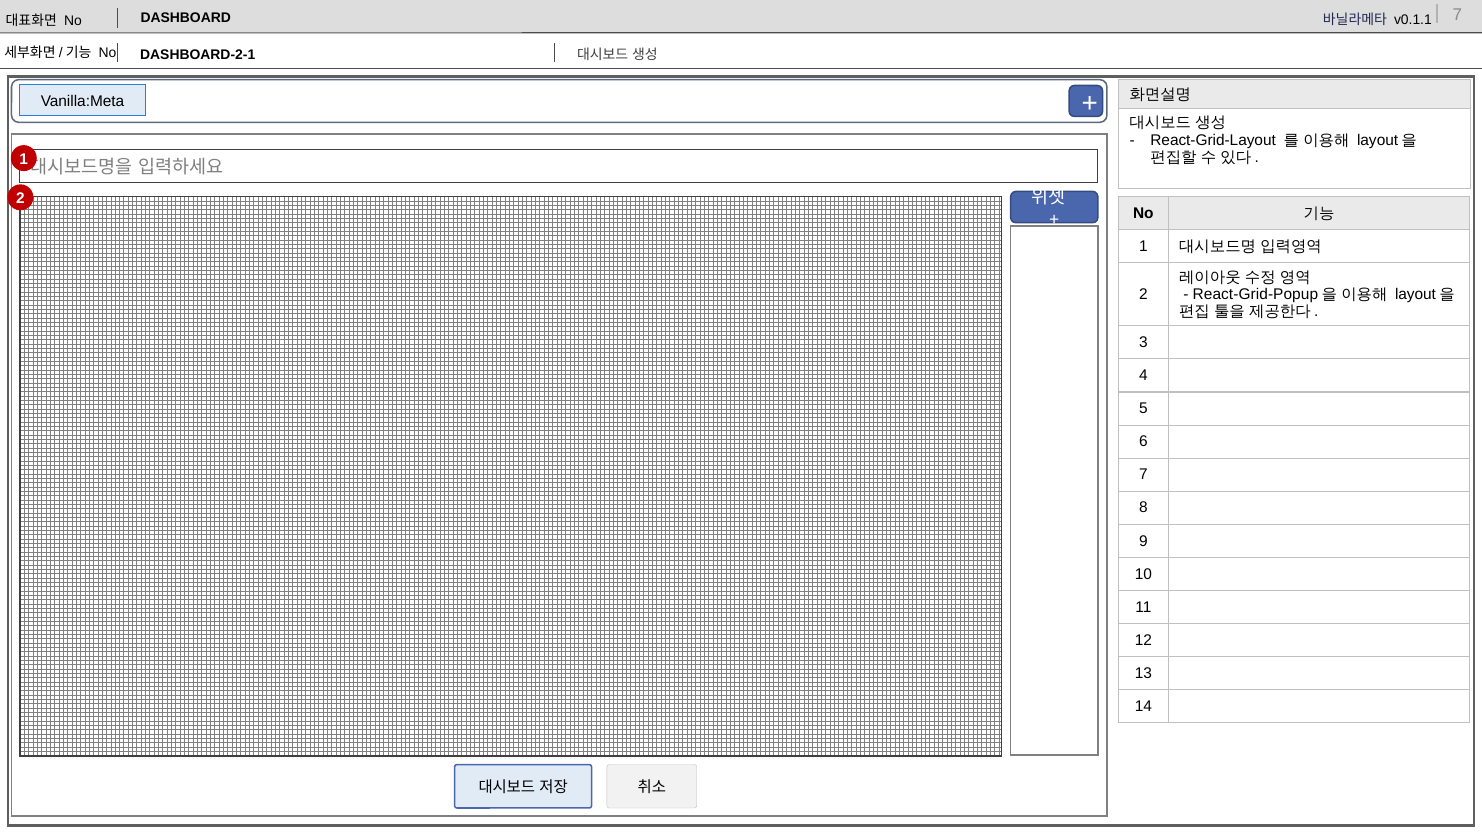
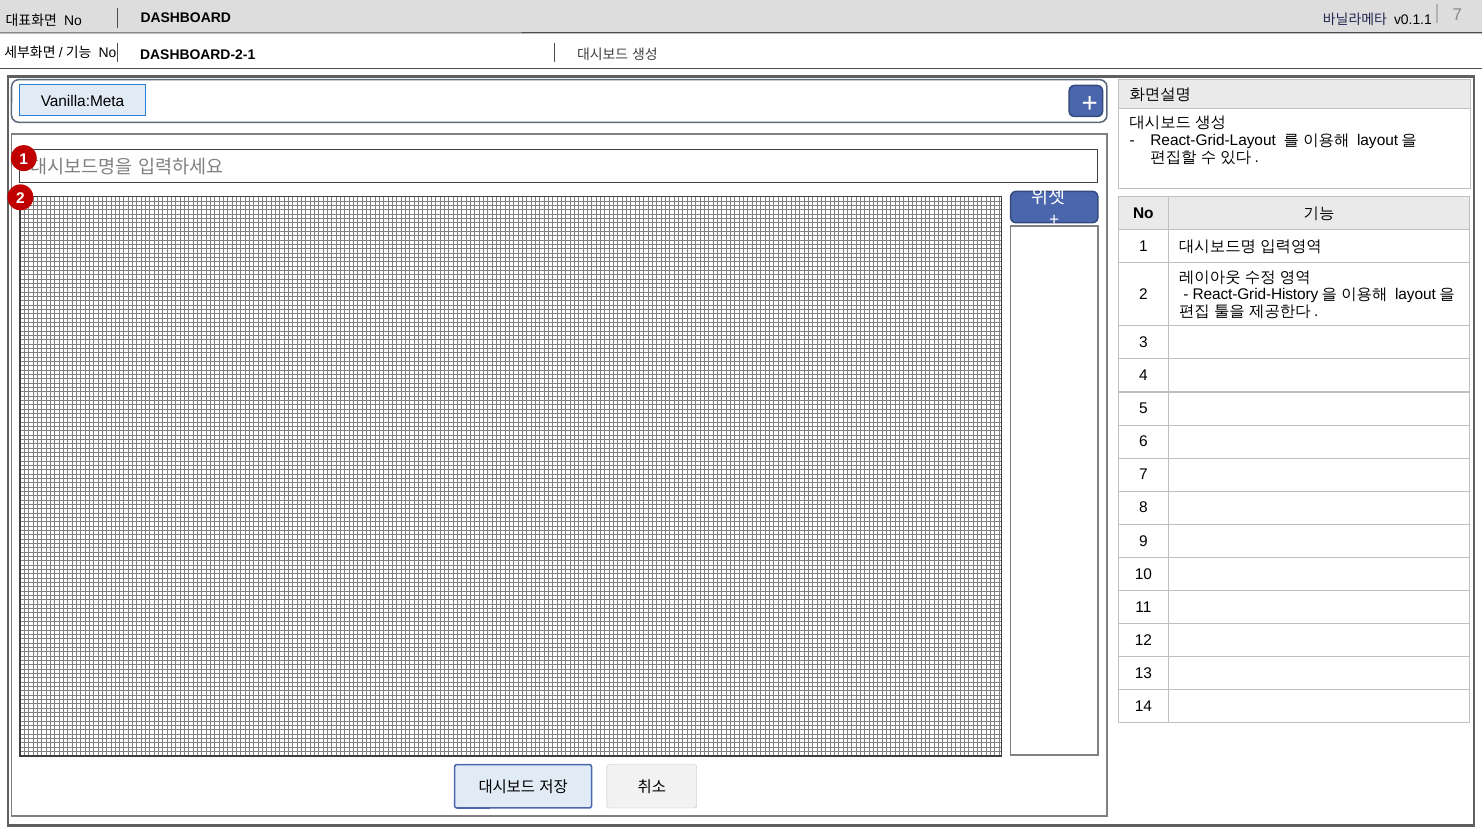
React-Grid-Popup: React-Grid-Popup -> React-Grid-History (1255, 294)
